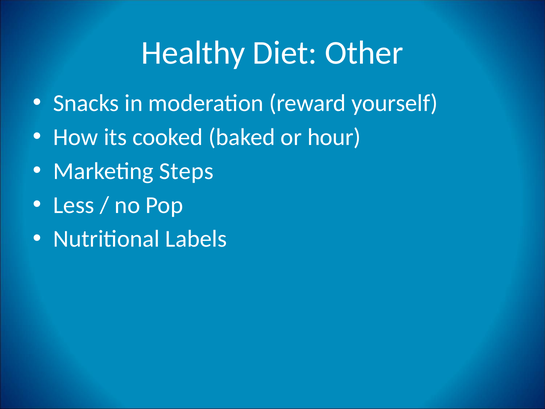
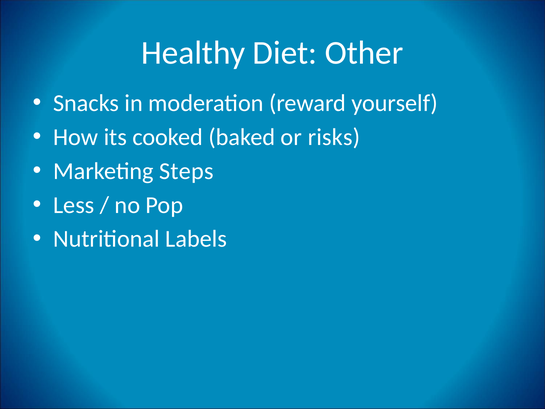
hour: hour -> risks (334, 137)
